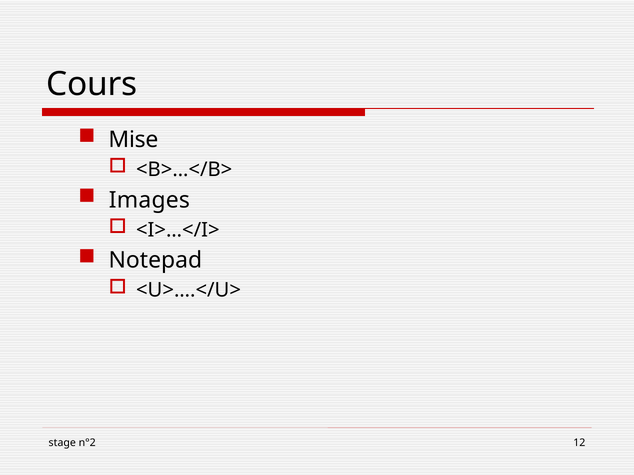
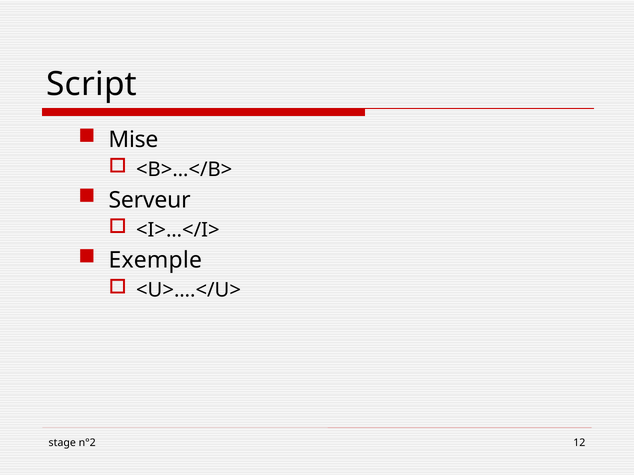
Cours: Cours -> Script (92, 85)
Images: Images -> Serveur (150, 200)
Notepad: Notepad -> Exemple (155, 261)
